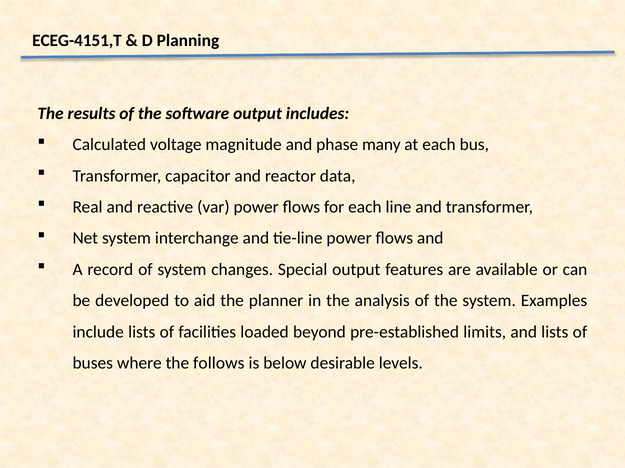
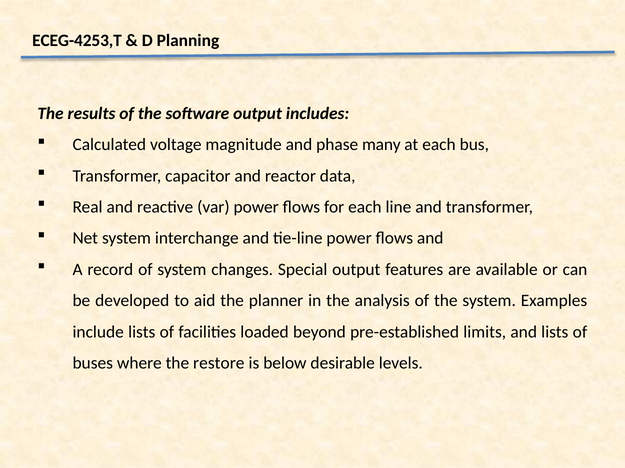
ECEG-4151,T: ECEG-4151,T -> ECEG-4253,T (77, 41)
follows: follows -> restore (219, 364)
